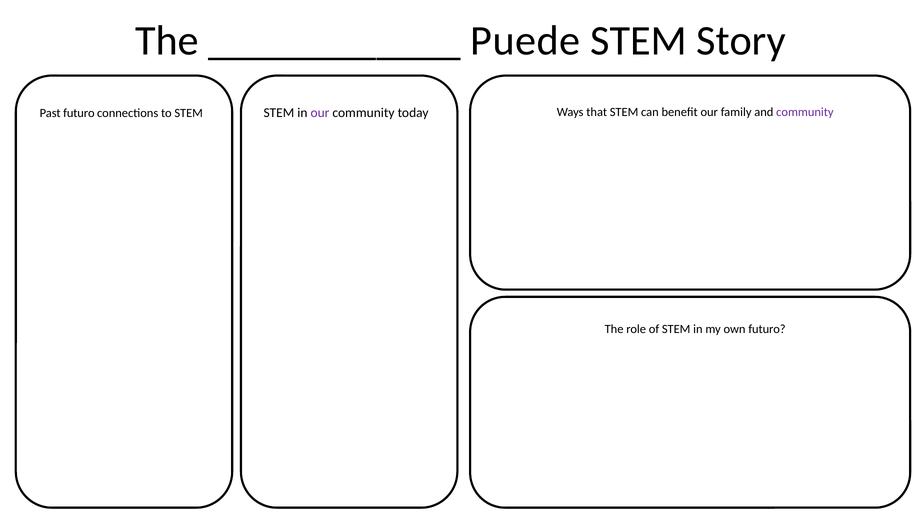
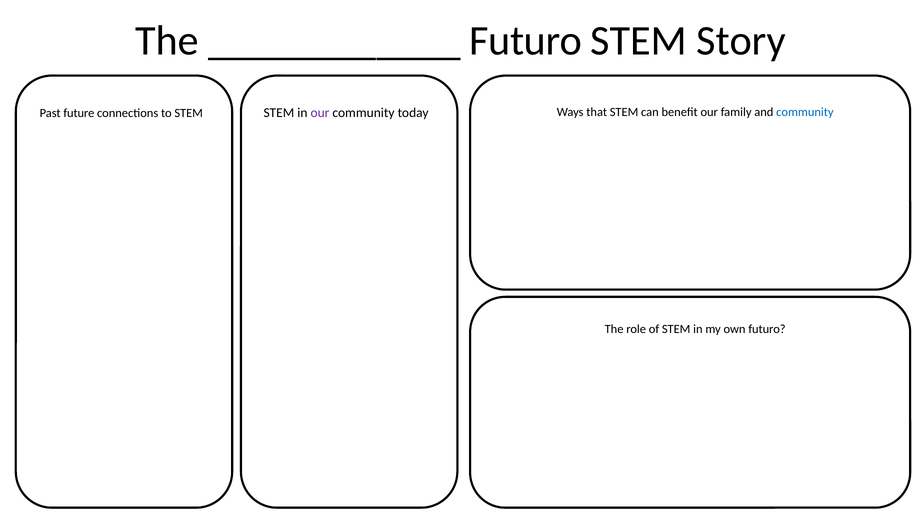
Puede: Puede -> Futuro (526, 41)
Past futuro: futuro -> future (79, 113)
community colour: purple -> blue (805, 112)
